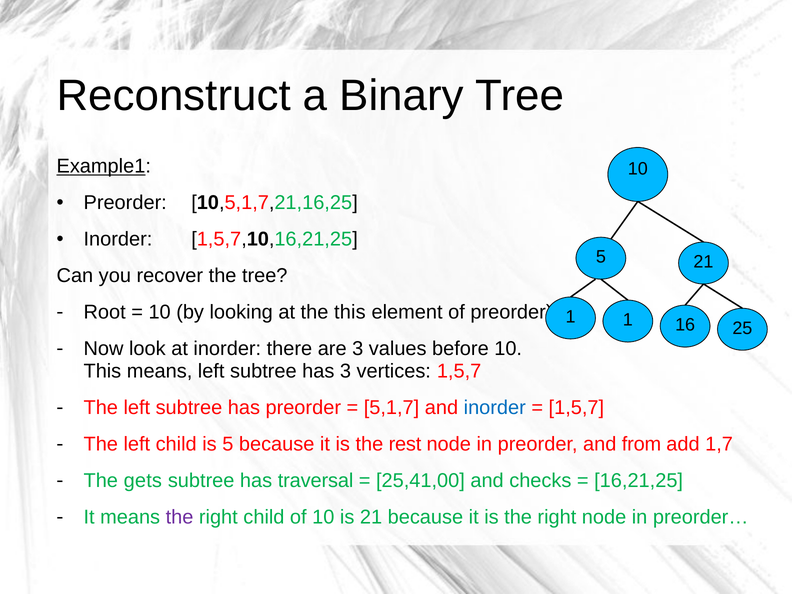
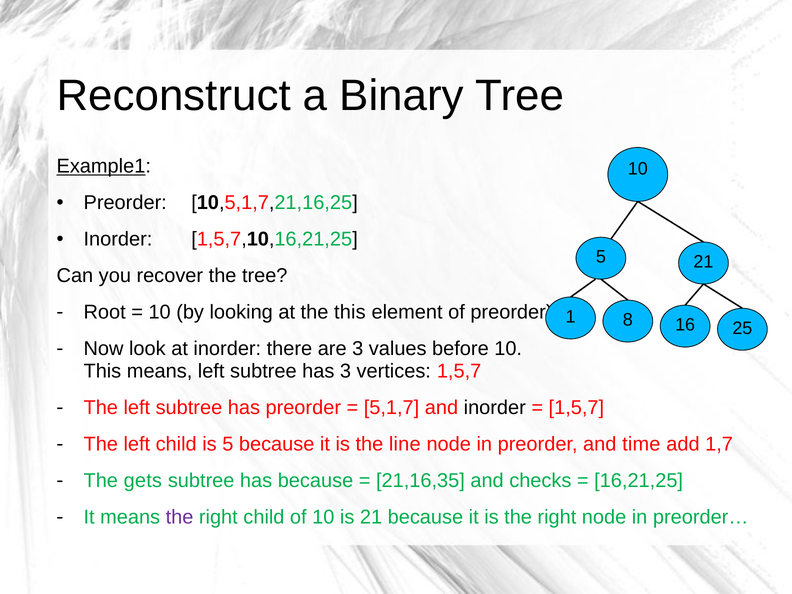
1 1: 1 -> 8 (628, 320)
inorder colour: blue -> black (495, 407)
rest: rest -> line (405, 444)
from: from -> time (641, 444)
has traversal: traversal -> because (316, 480)
25,41,00: 25,41,00 -> 21,16,35 (420, 480)
